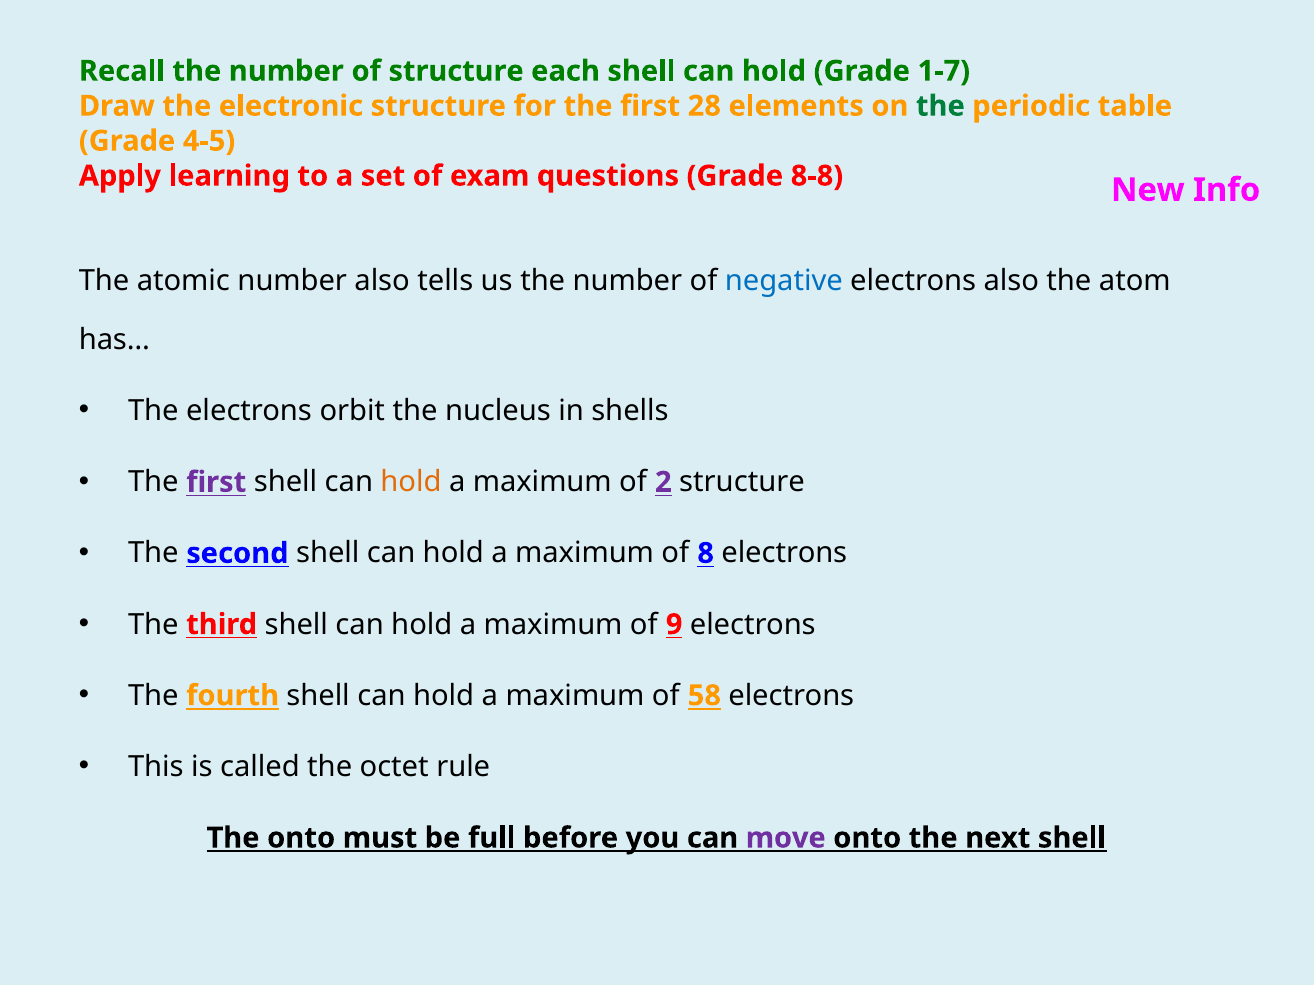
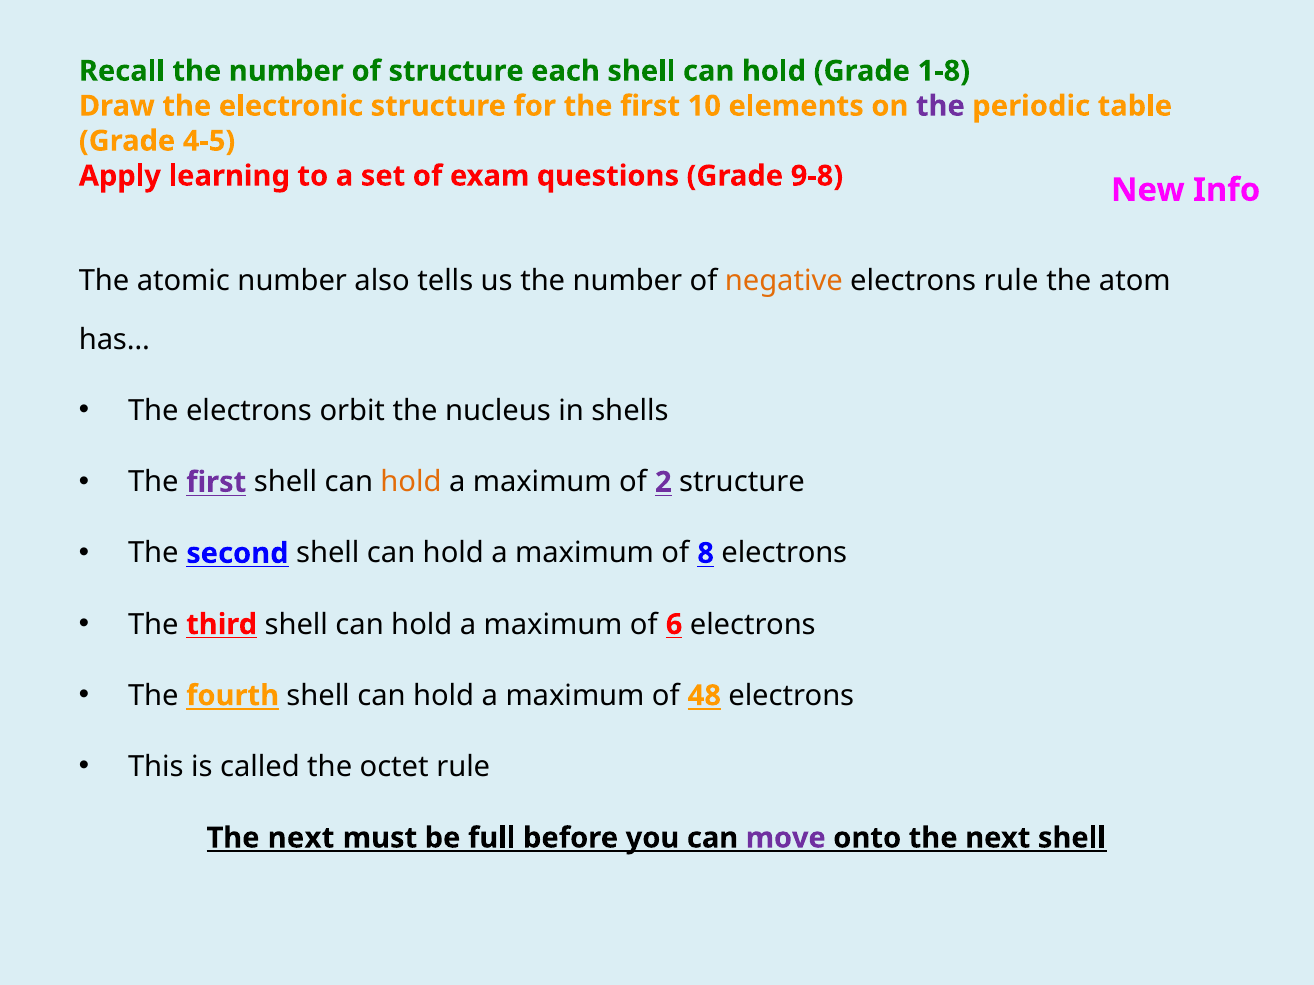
1-7: 1-7 -> 1-8 (944, 71)
28: 28 -> 10 (704, 106)
the colour: green -> purple (940, 106)
8-8: 8-8 -> 9-8 (817, 176)
negative colour: blue -> orange (784, 281)
electrons also: also -> rule (1011, 281)
9: 9 -> 6 (674, 625)
58: 58 -> 48 (704, 696)
onto: onto -> next (301, 838)
